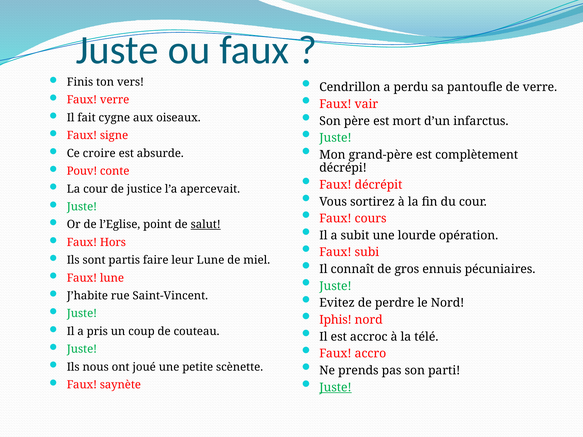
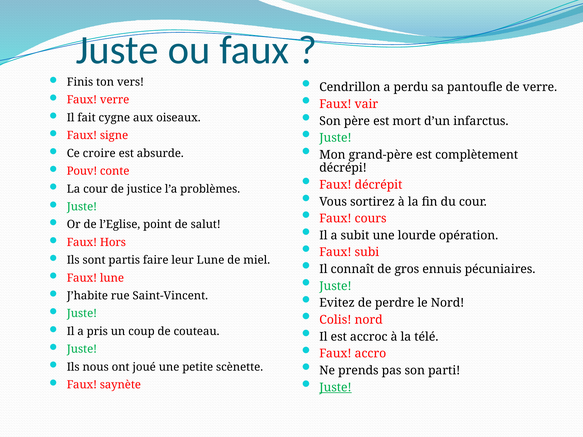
apercevait: apercevait -> problèmes (210, 189)
salut underline: present -> none (206, 225)
Iphis: Iphis -> Colis (335, 320)
